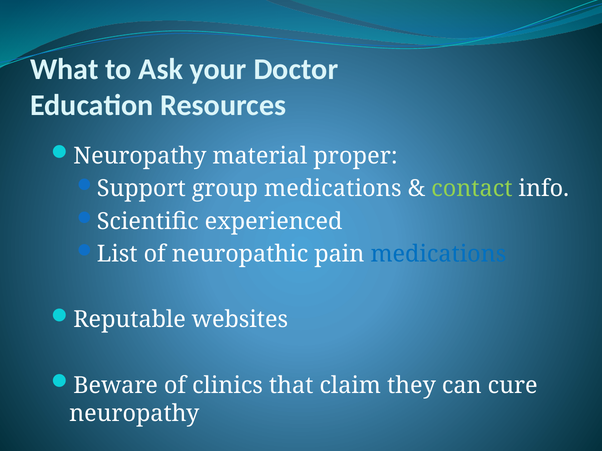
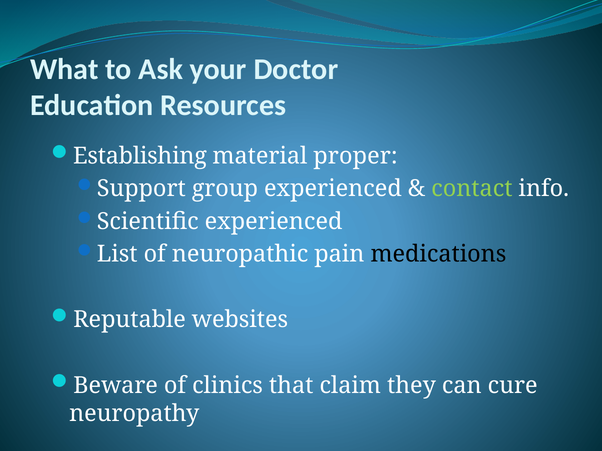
Neuropathy: Neuropathy -> Establishing (140, 156)
group medications: medications -> experienced (333, 189)
medications colour: blue -> black (438, 255)
